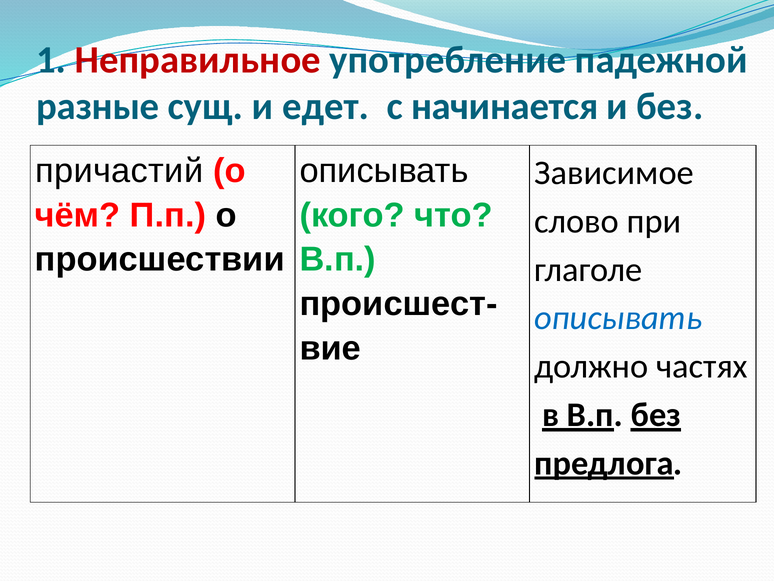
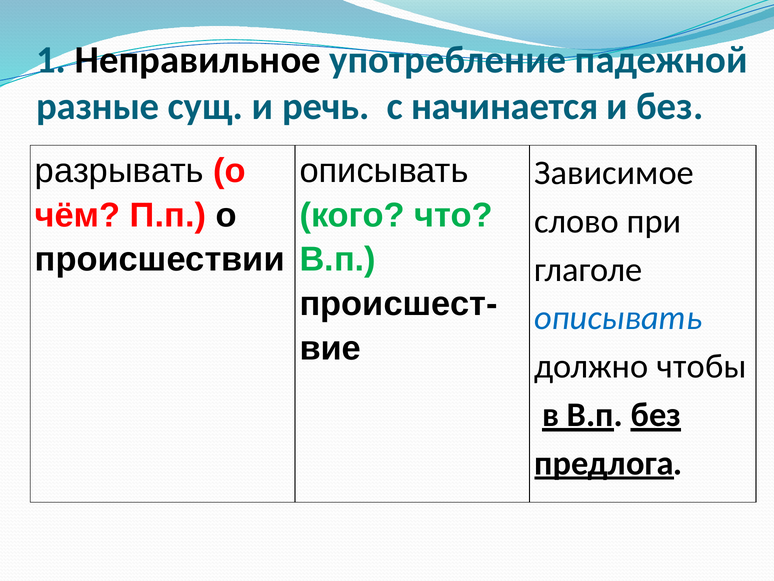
Неправильное colour: red -> black (198, 60)
едет: едет -> речь (326, 106)
причастий: причастий -> разрывать (119, 171)
частях: частях -> чтобы (702, 366)
